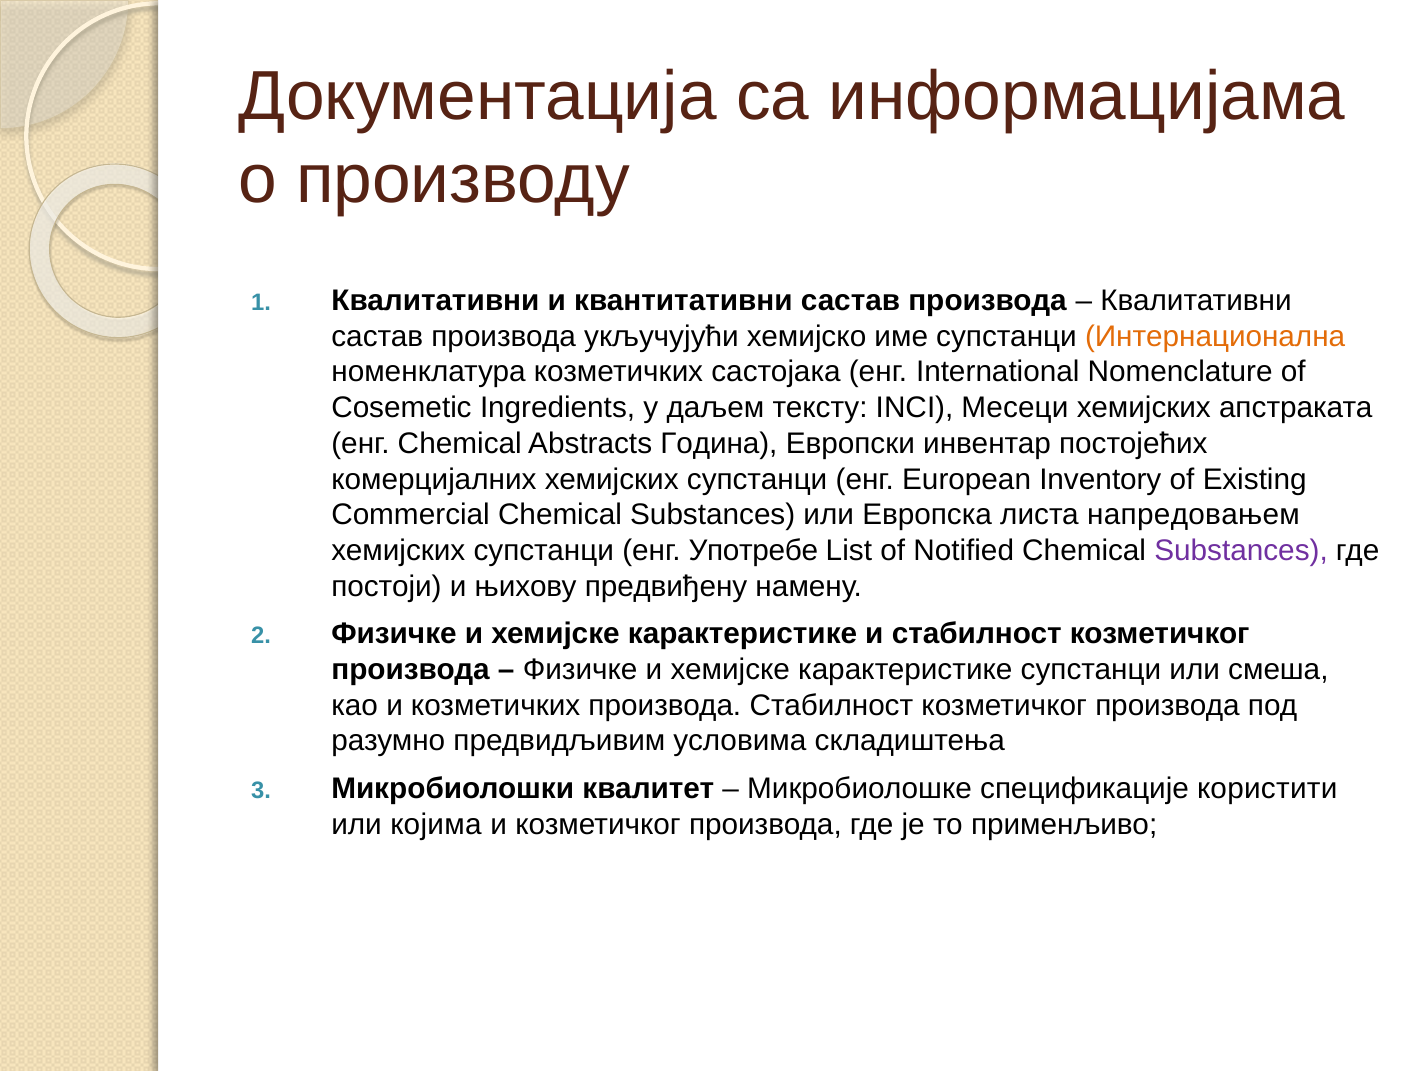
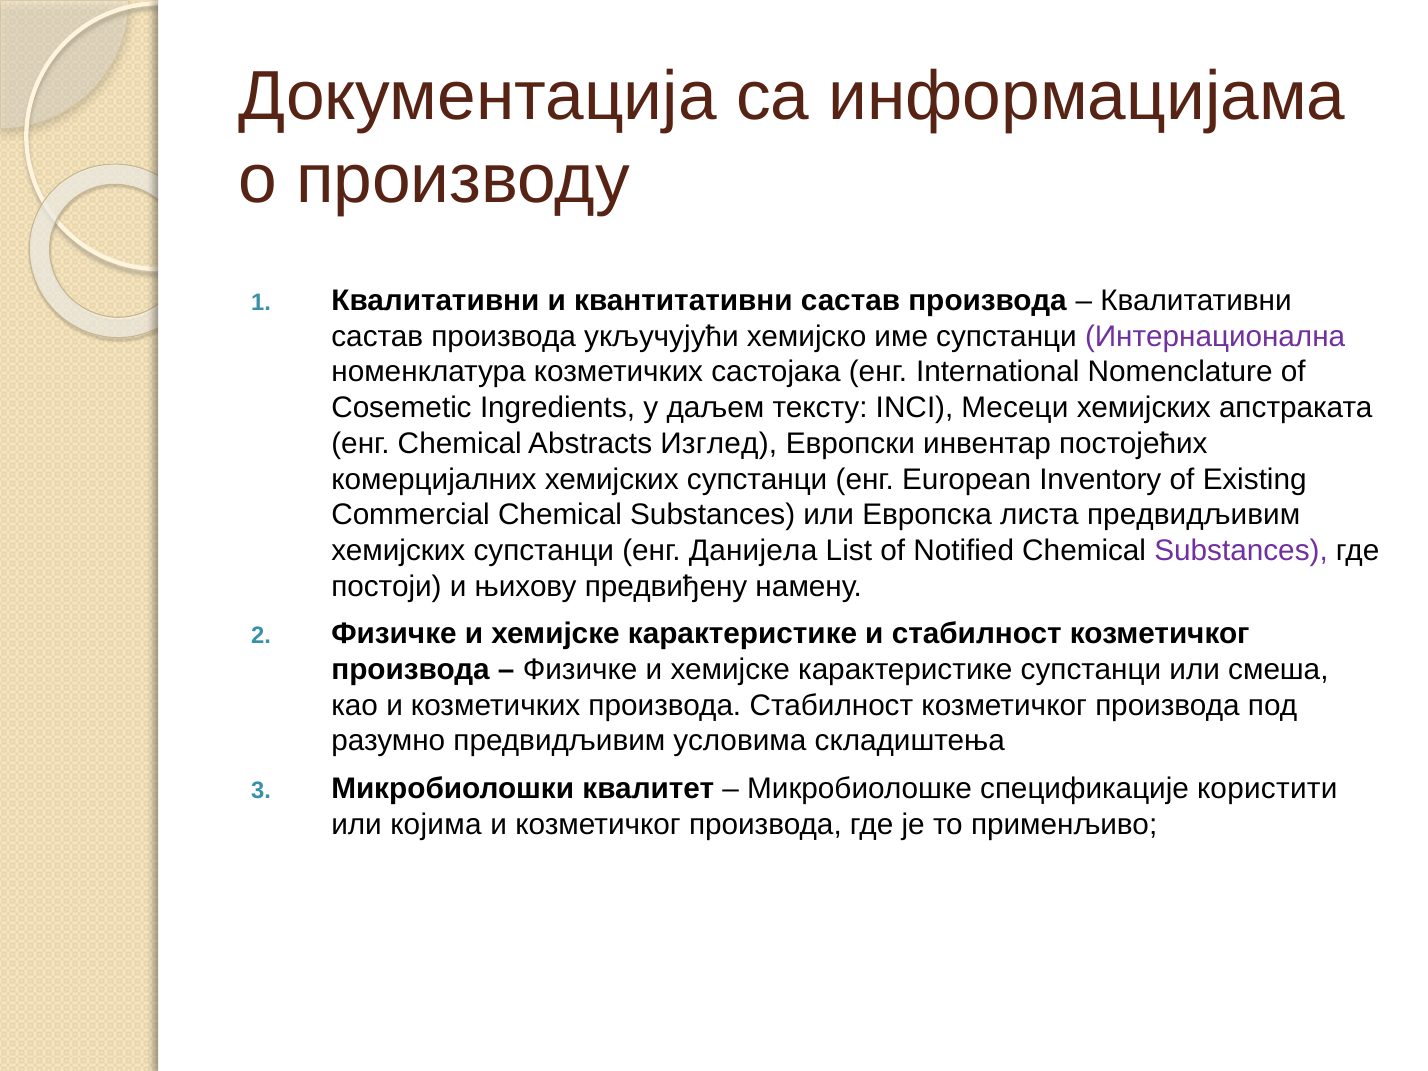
Интернационална colour: orange -> purple (1215, 336)
Година: Година -> Изглед (719, 443)
листа напредовањем: напредовањем -> предвидљивим (1194, 515)
Употребе: Употребе -> Данијела (753, 551)
